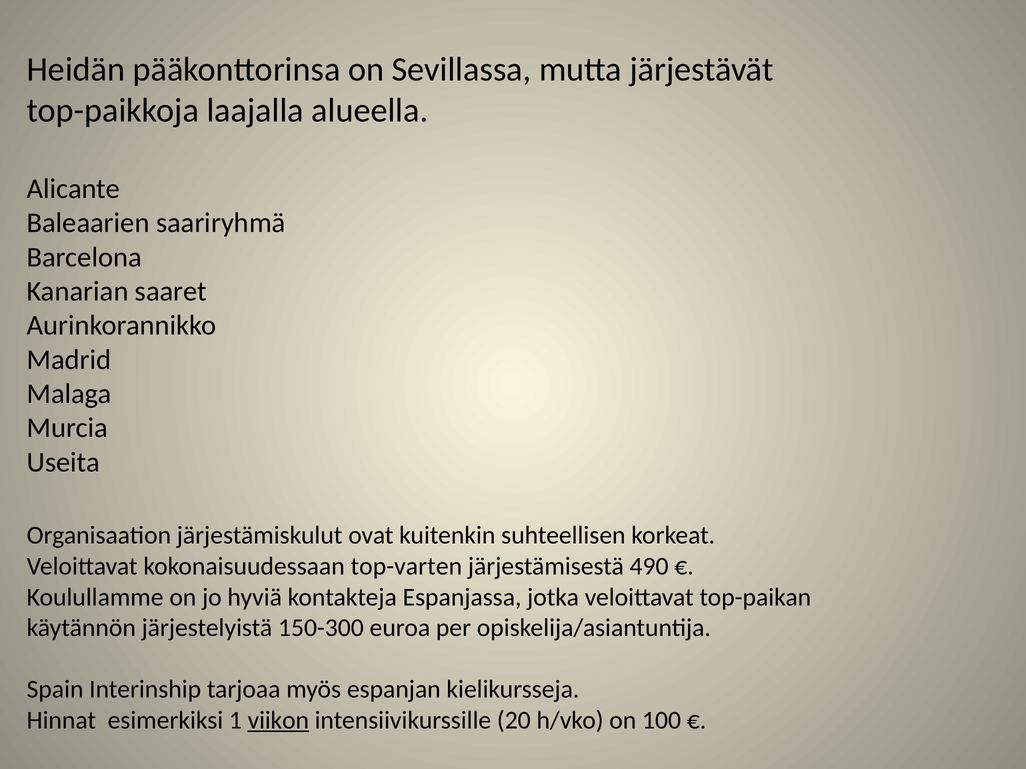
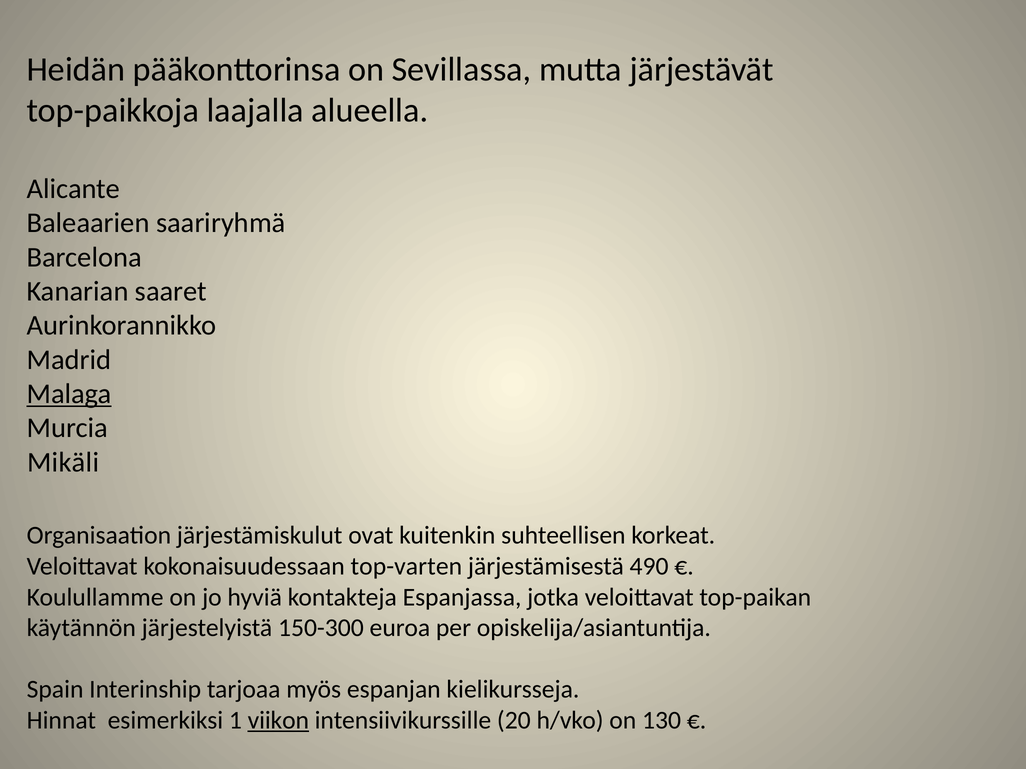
Malaga underline: none -> present (69, 394)
Useita: Useita -> Mikäli (63, 463)
100: 100 -> 130 (662, 721)
